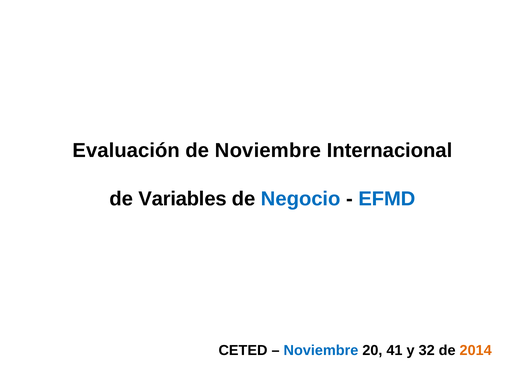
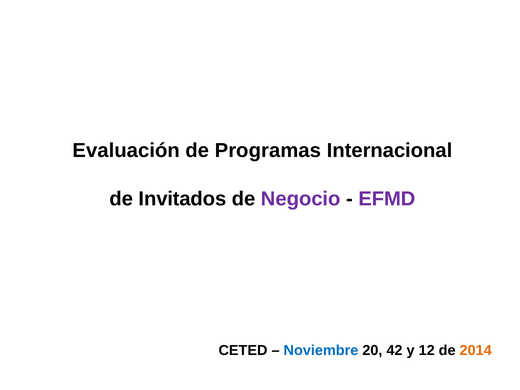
de Noviembre: Noviembre -> Programas (268, 150)
Variables: Variables -> Invitados (182, 199)
Negocio colour: blue -> purple (301, 199)
EFMD colour: blue -> purple (387, 199)
41: 41 -> 42 (394, 350)
32: 32 -> 12 (427, 350)
